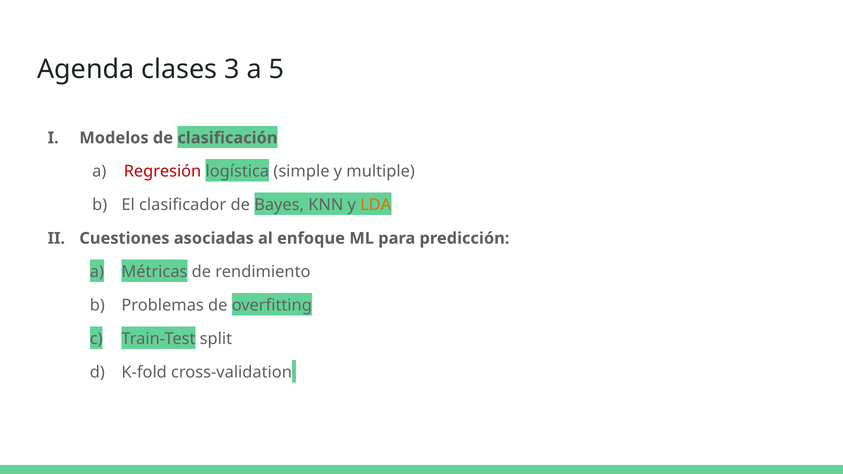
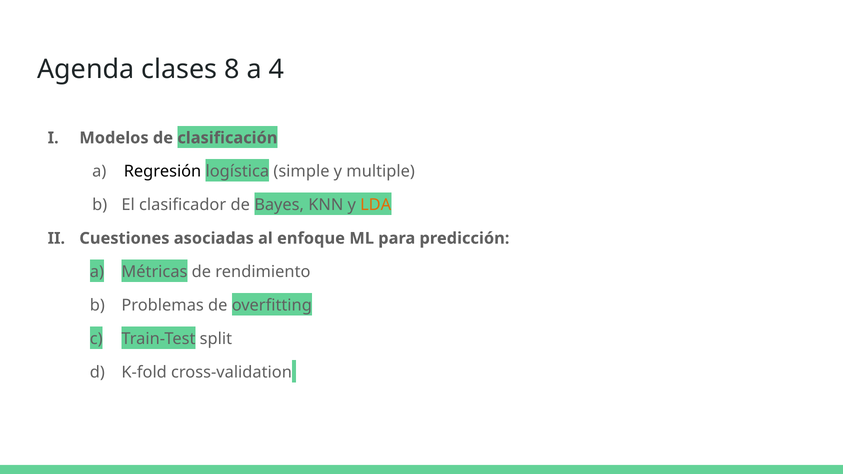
3: 3 -> 8 (232, 69)
5: 5 -> 4 (276, 69)
Regresión colour: red -> black (163, 171)
